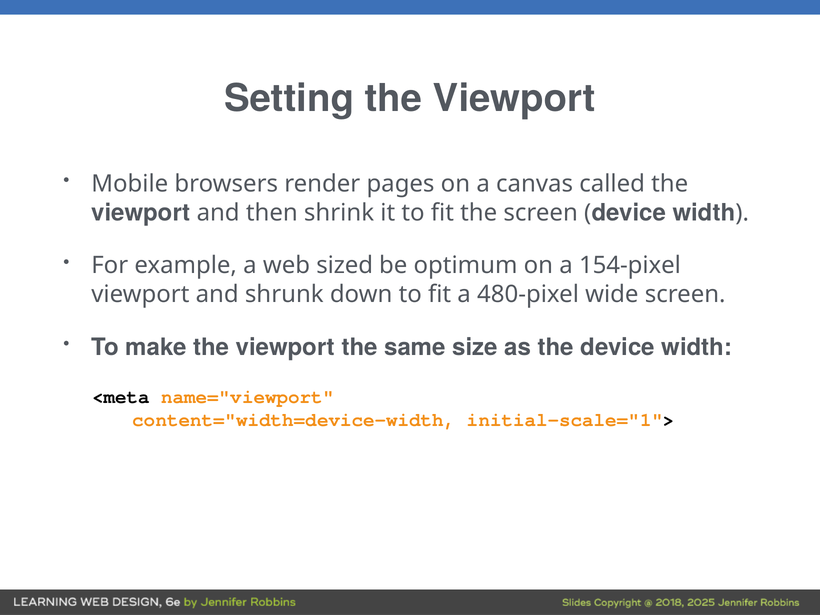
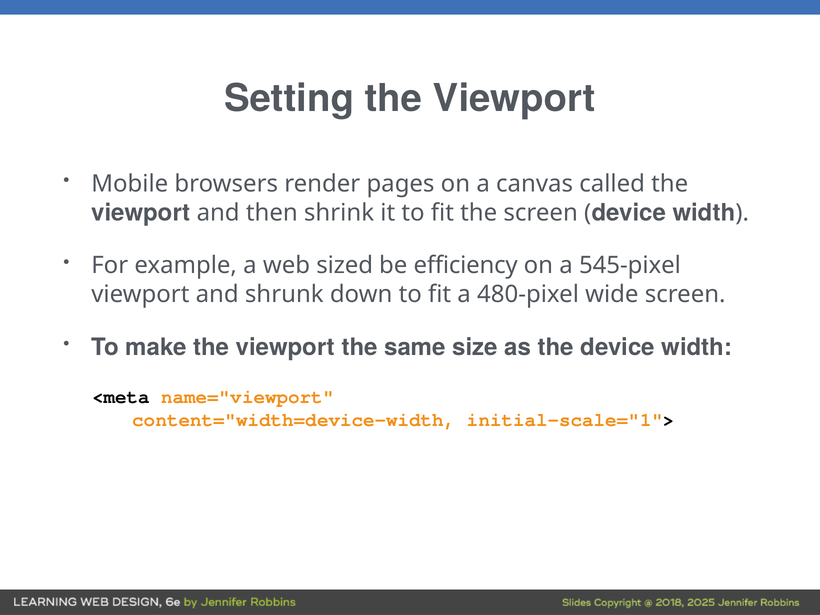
optimum: optimum -> efficiency (466, 266)
154-pixel: 154-pixel -> 545-pixel (630, 266)
